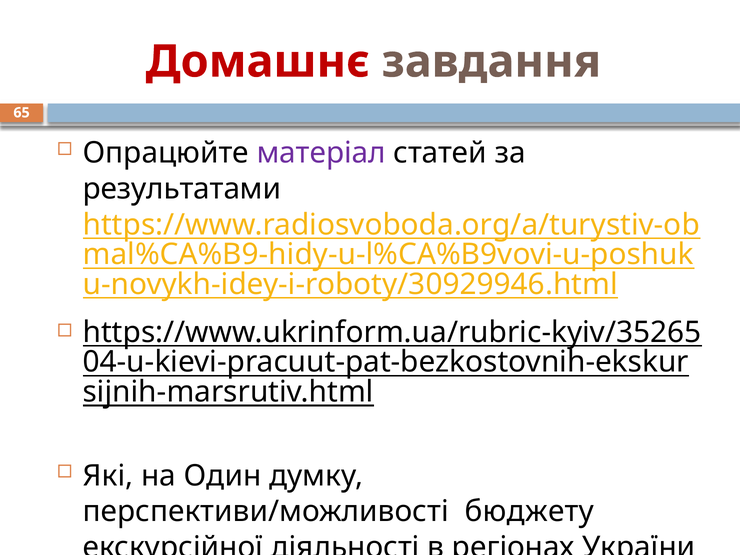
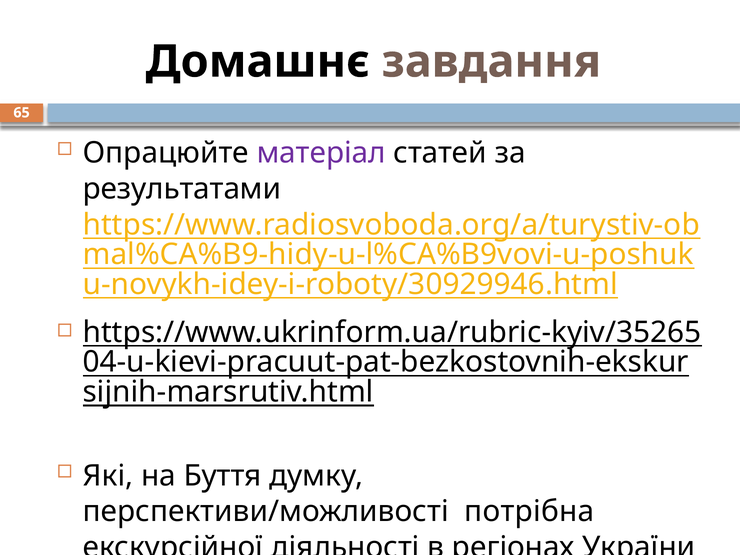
Домашнє colour: red -> black (258, 62)
Один: Один -> Буття (223, 476)
бюджету: бюджету -> потрібна (529, 511)
